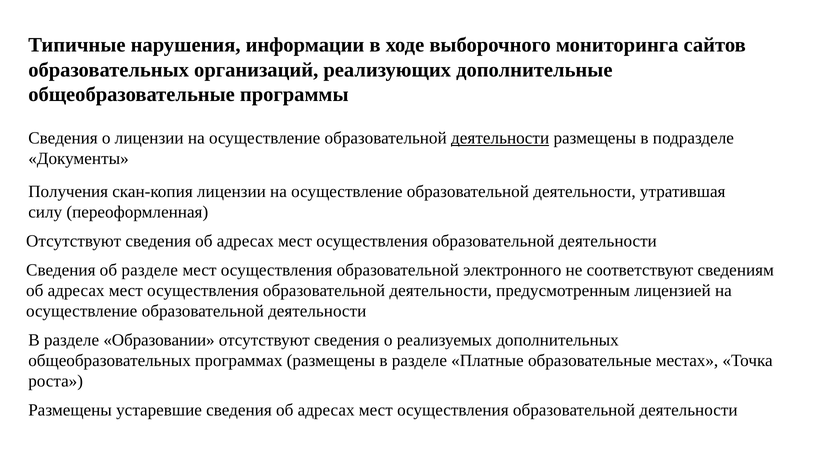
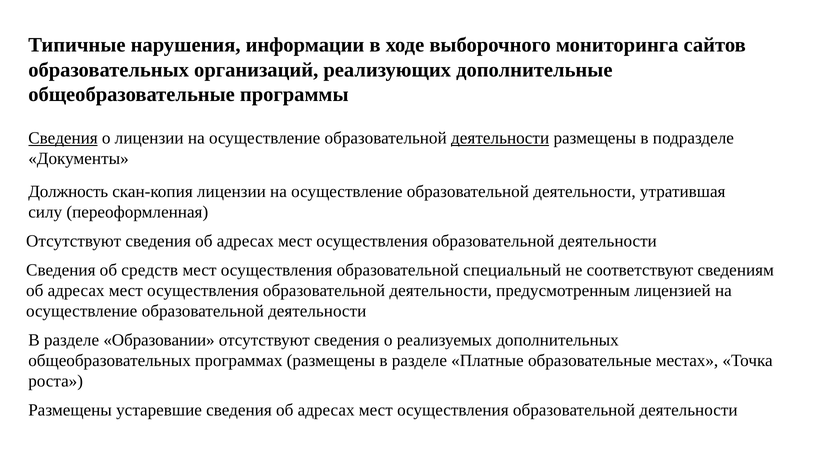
Сведения underline: none -> present (63, 138)
Получения: Получения -> Должность (68, 192)
об разделе: разделе -> средств (150, 270)
электронного: электронного -> специальный (512, 270)
